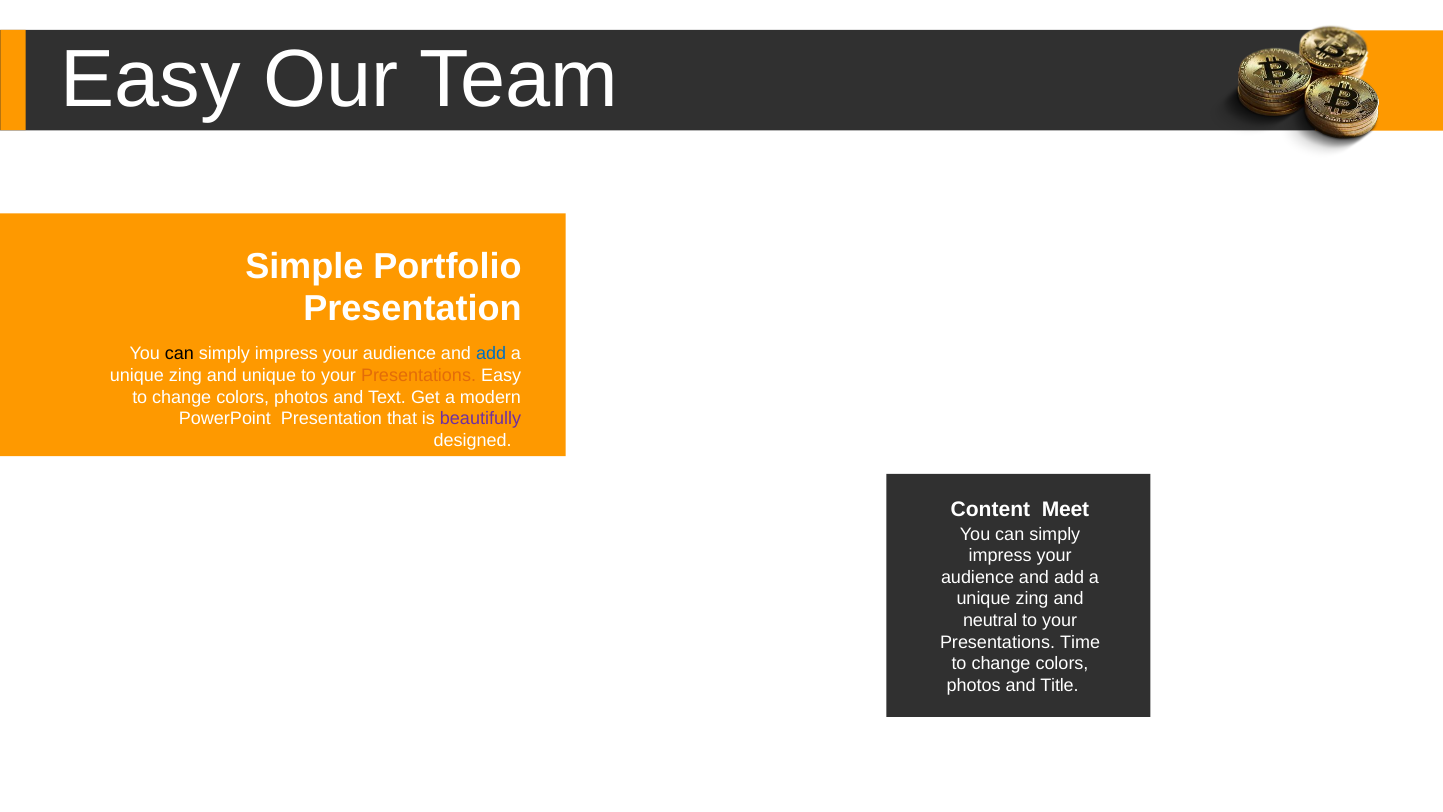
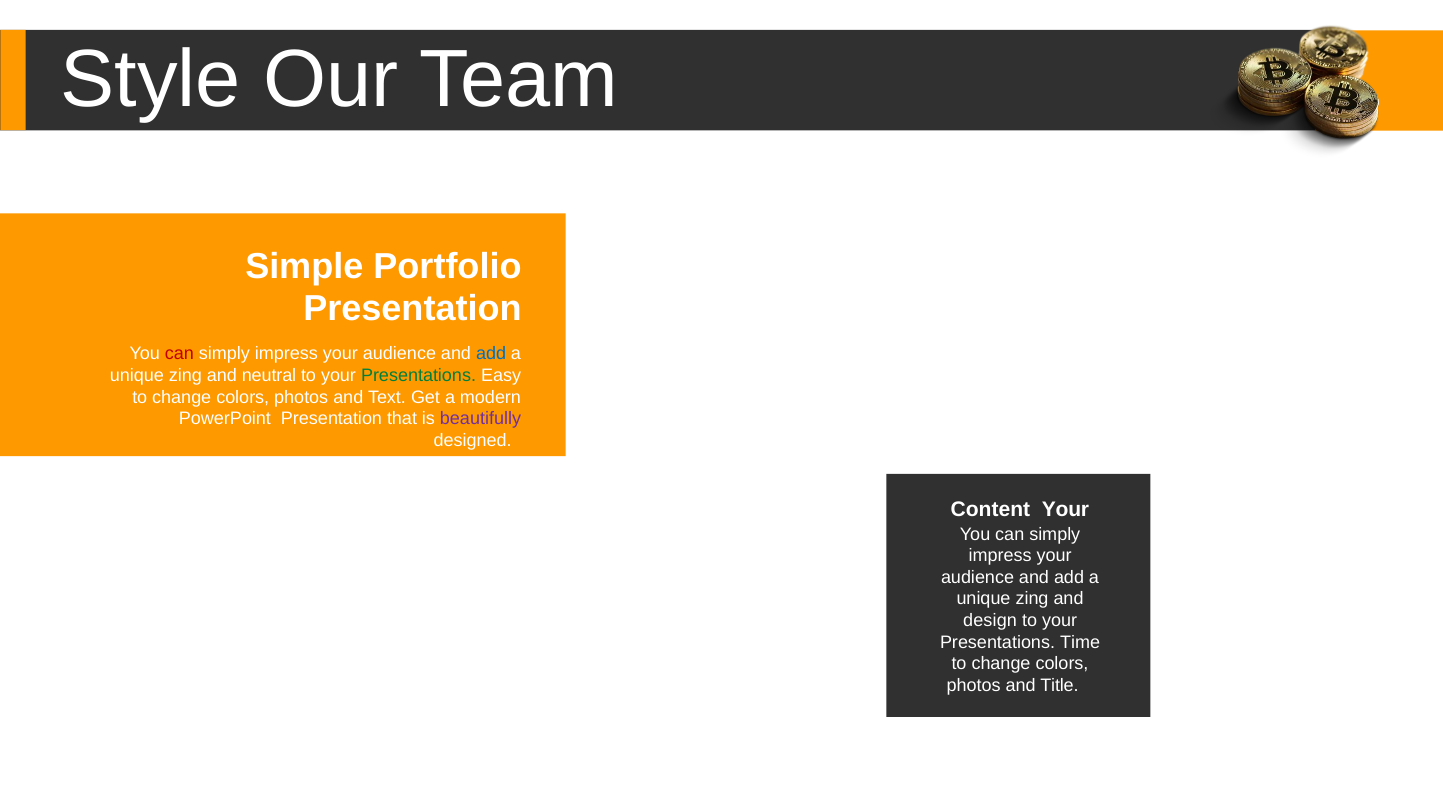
Easy: Easy -> Style (151, 80)
can colour: black -> red (179, 354)
and unique: unique -> neutral (269, 375)
Presentations colour: orange -> green (419, 375)
Content Meet: Meet -> Your (1065, 509)
neutral: neutral -> design (990, 620)
